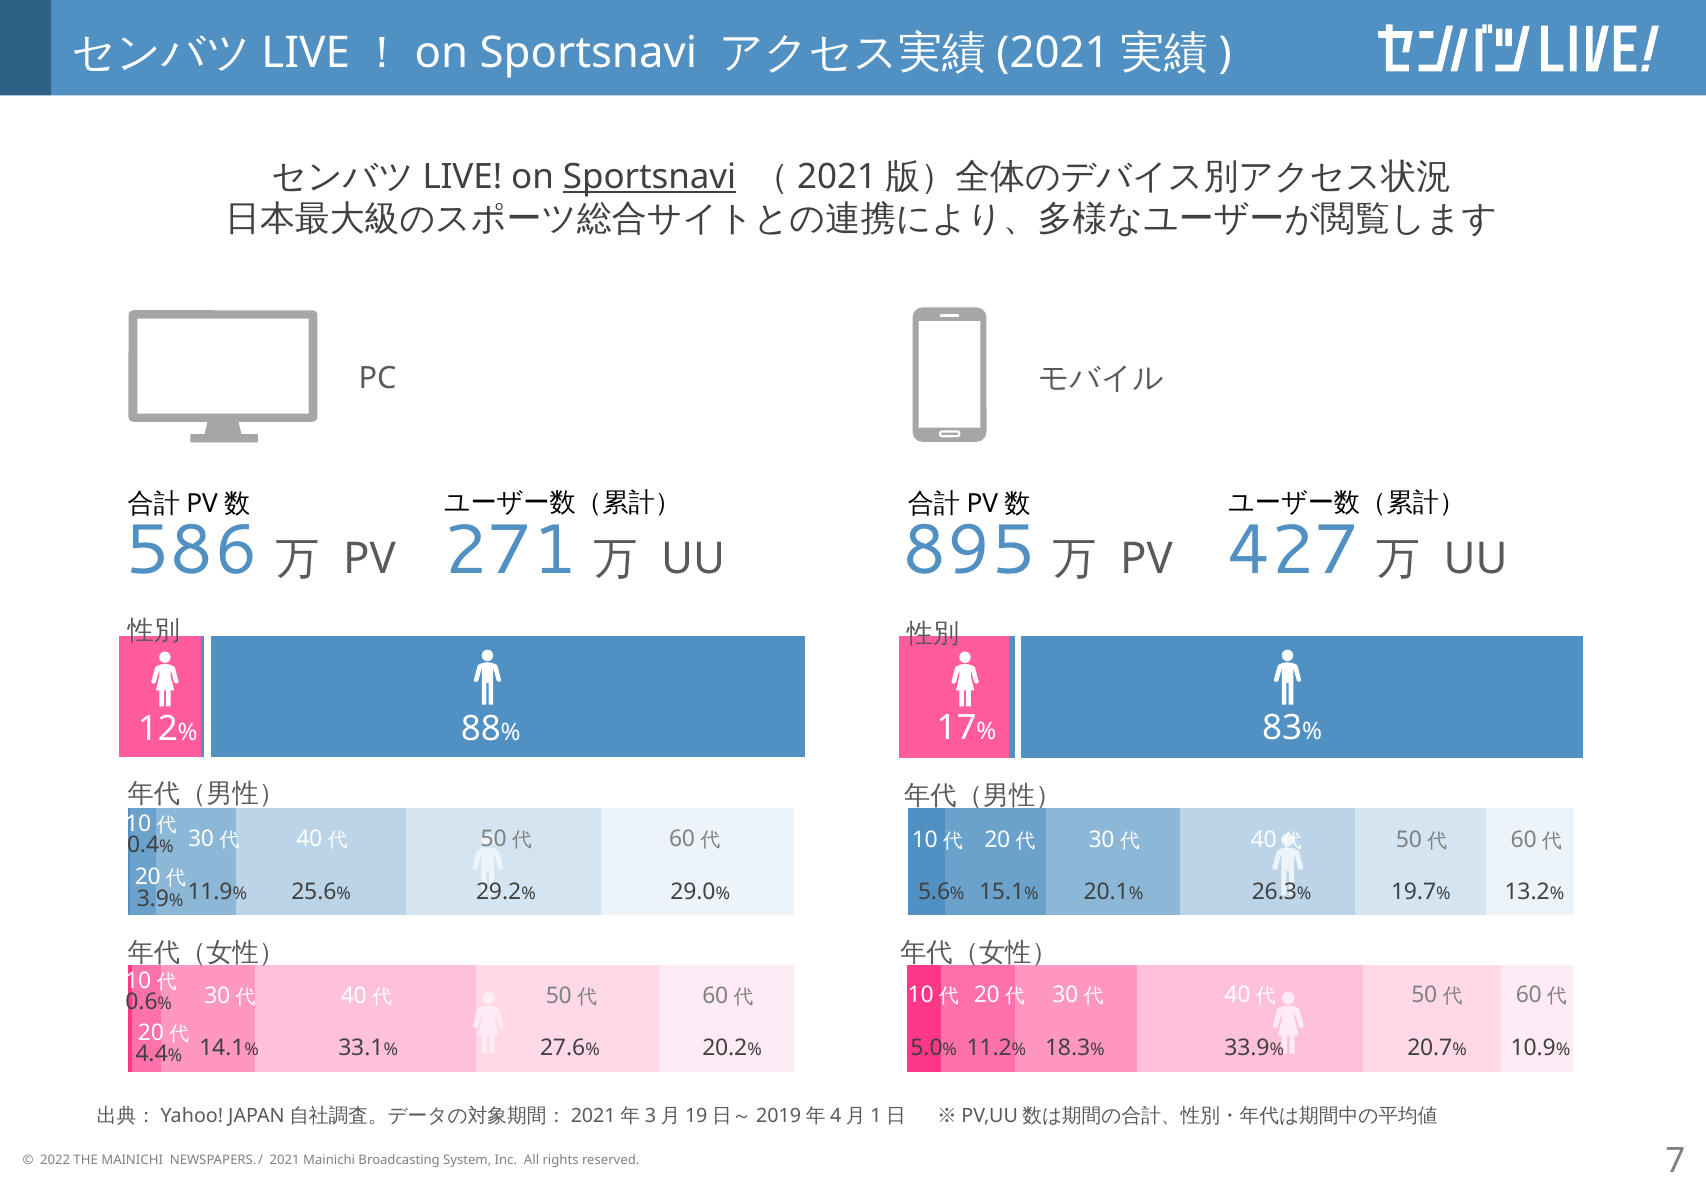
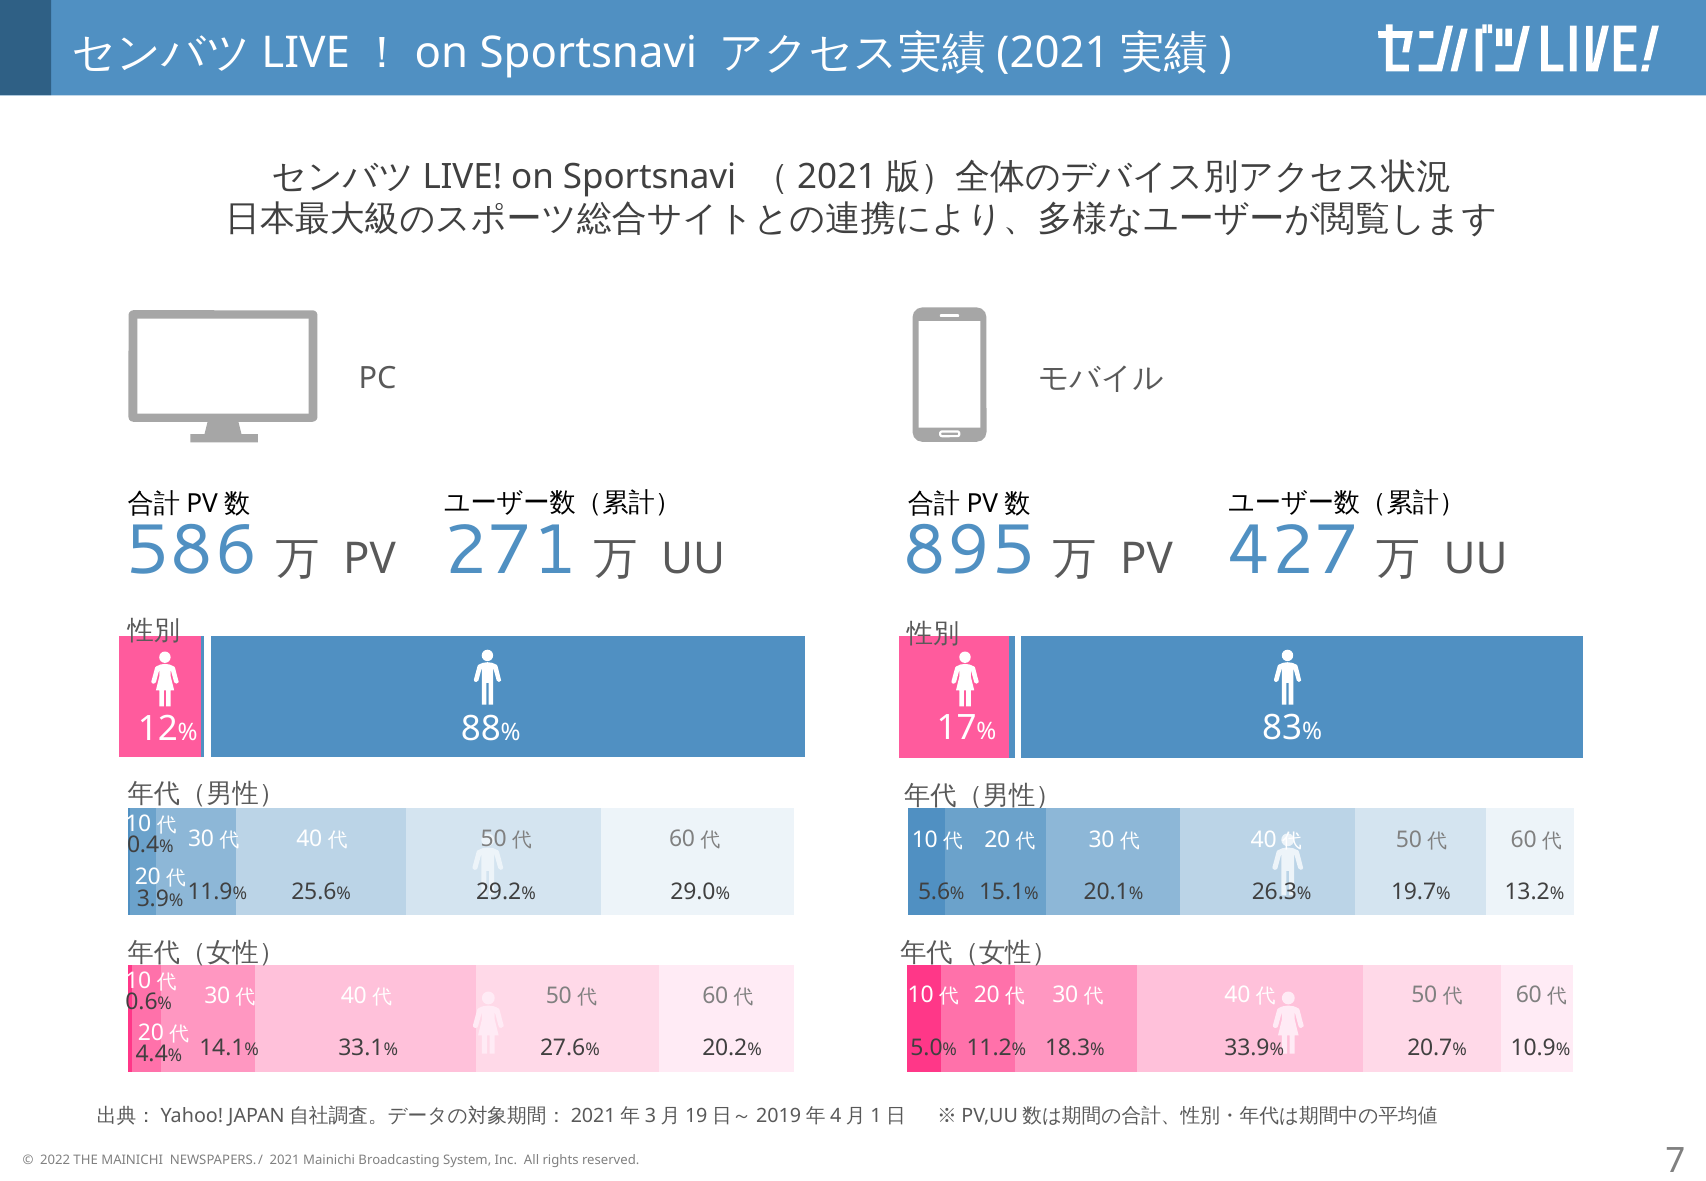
Sportsnavi underline: present -> none (650, 177)
